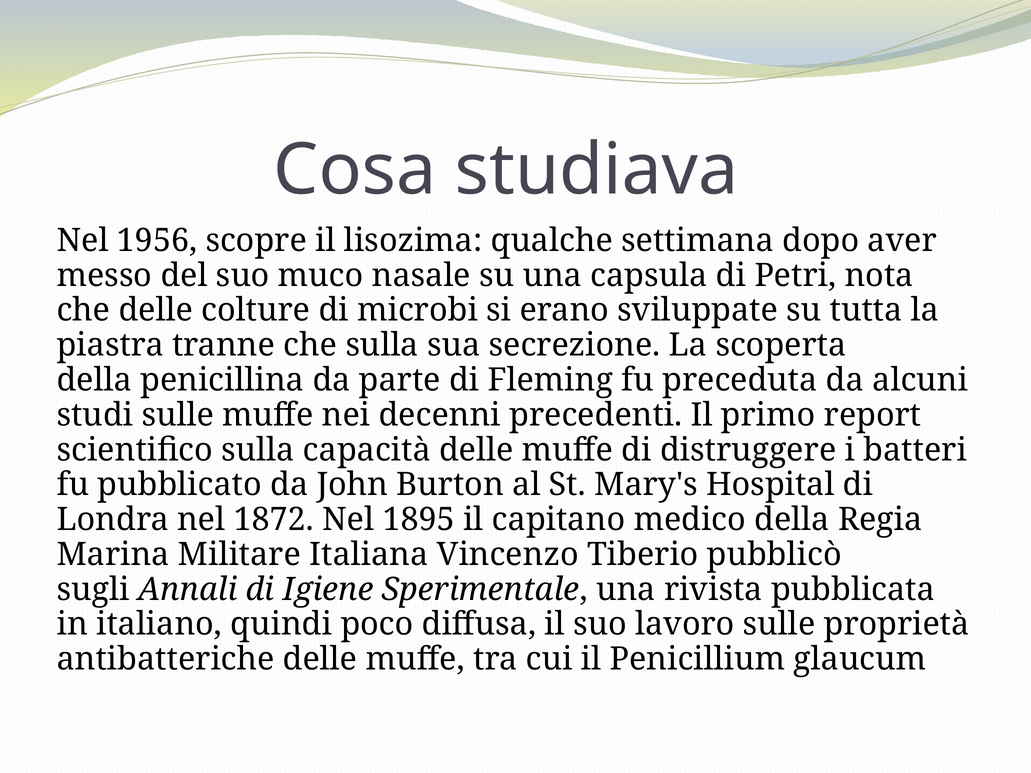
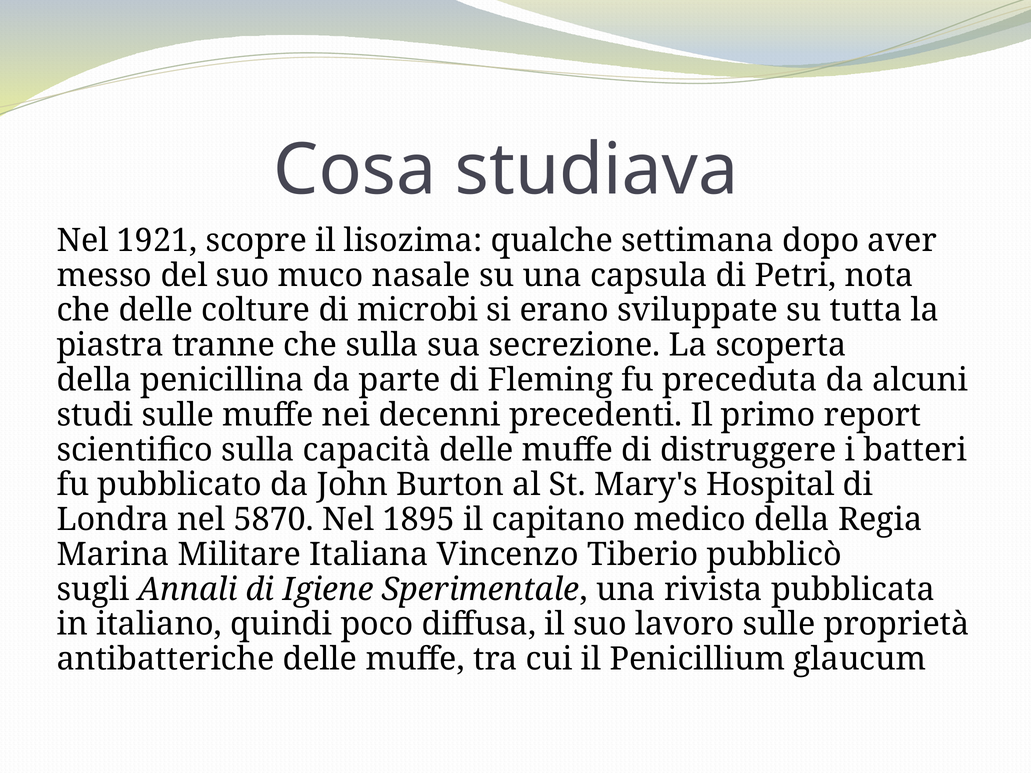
1956: 1956 -> 1921 (157, 241)
1872: 1872 -> 5870 (274, 520)
